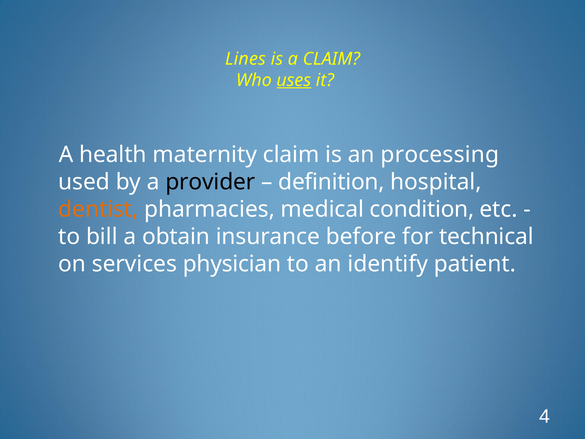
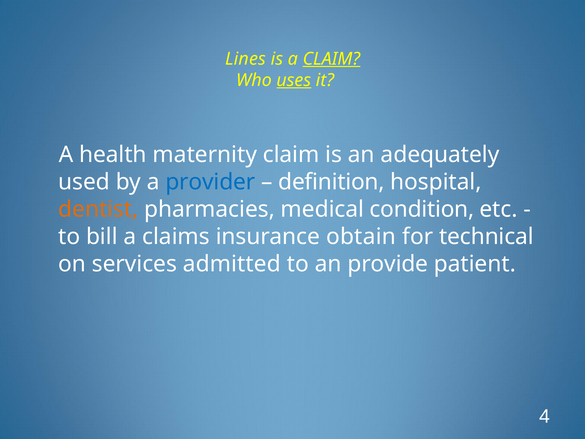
CLAIM underline: none -> present (331, 59)
processing: processing -> adequately (440, 155)
provider colour: black -> blue (210, 182)
obtain: obtain -> claims (176, 237)
before: before -> obtain (361, 237)
physician: physician -> admitted (232, 264)
identify: identify -> provide (388, 264)
